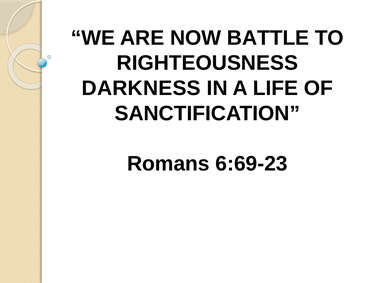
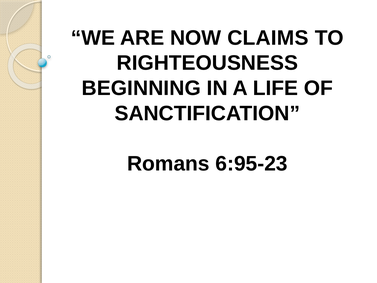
BATTLE: BATTLE -> CLAIMS (268, 38)
DARKNESS: DARKNESS -> BEGINNING (141, 88)
6:69-23: 6:69-23 -> 6:95-23 (251, 164)
